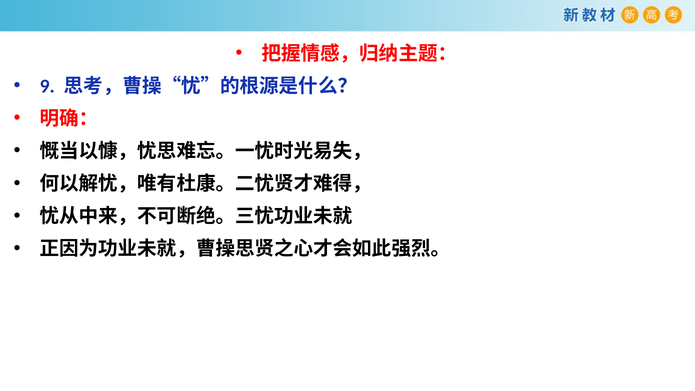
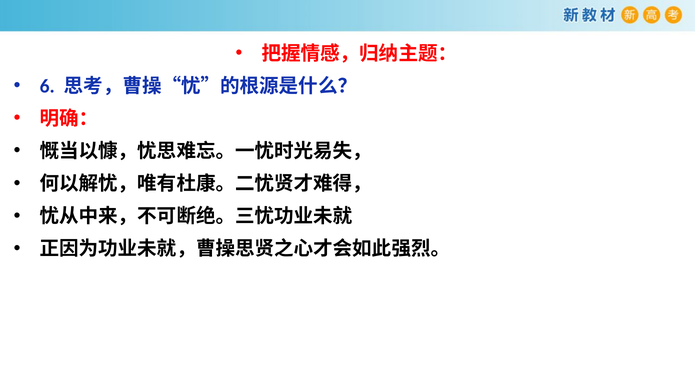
9: 9 -> 6 (47, 86)
